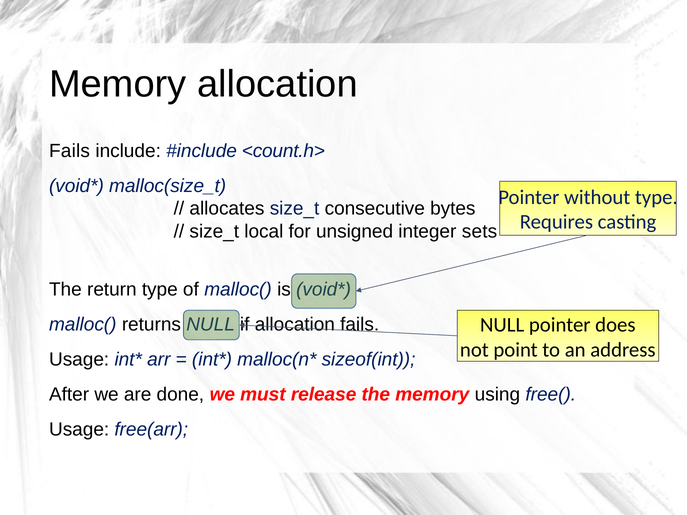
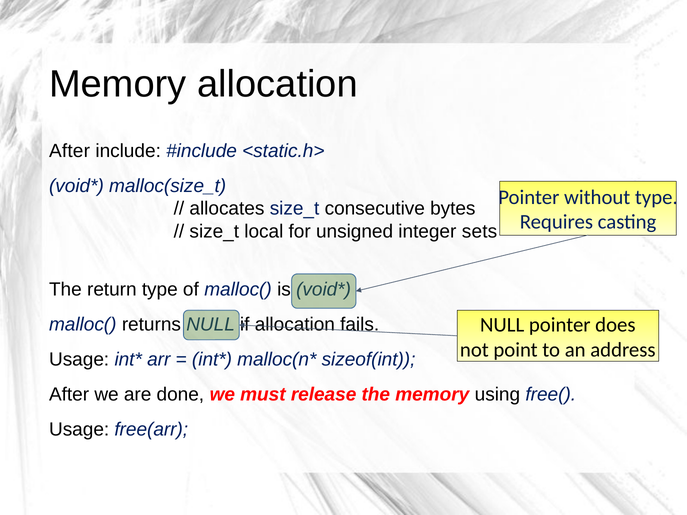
Fails: Fails -> After (70, 151)
<count.h>: <count.h> -> <static.h> (283, 151)
